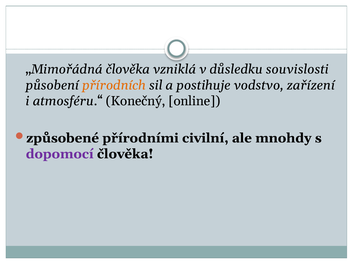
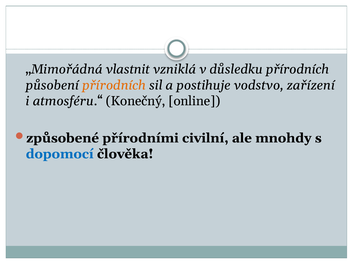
„Mimořádná člověka: člověka -> vlastnit (128, 70)
důsledku souvislosti: souvislosti -> přírodních (298, 70)
dopomocí colour: purple -> blue (60, 154)
